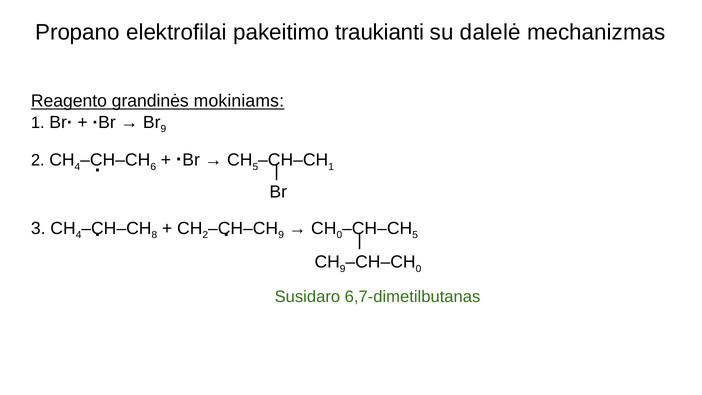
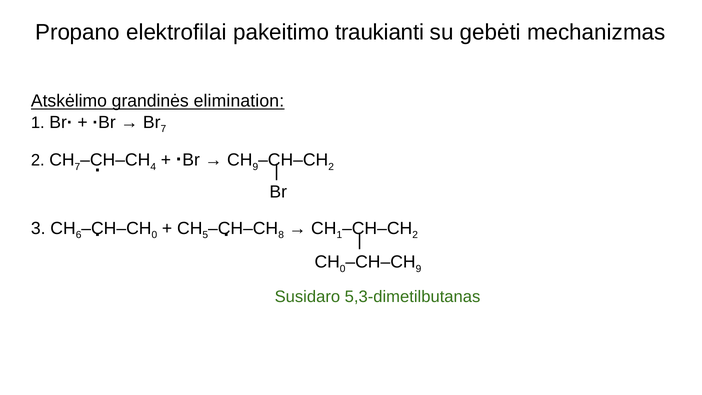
dalelė: dalelė -> gebėti (490, 32)
Reagento: Reagento -> Atskėlimo (69, 101)
mokiniams: mokiniams -> elimination (239, 101)
Br 9: 9 -> 7 (163, 129)
4: 4 -> 7 (77, 167)
6: 6 -> 4 (153, 167)
5: 5 -> 9 (255, 167)
1: 1 -> 2 (331, 167)
4: 4 -> 6 (79, 235)
8: 8 -> 0 (154, 235)
2: 2 -> 5 (205, 235)
9: 9 -> 8 (281, 235)
0: 0 -> 1 (339, 235)
5: 5 -> 2 (415, 235)
9: 9 -> 0 (343, 269)
0: 0 -> 9 (419, 269)
6,7-dimetilbutanas: 6,7-dimetilbutanas -> 5,3-dimetilbutanas (413, 297)
